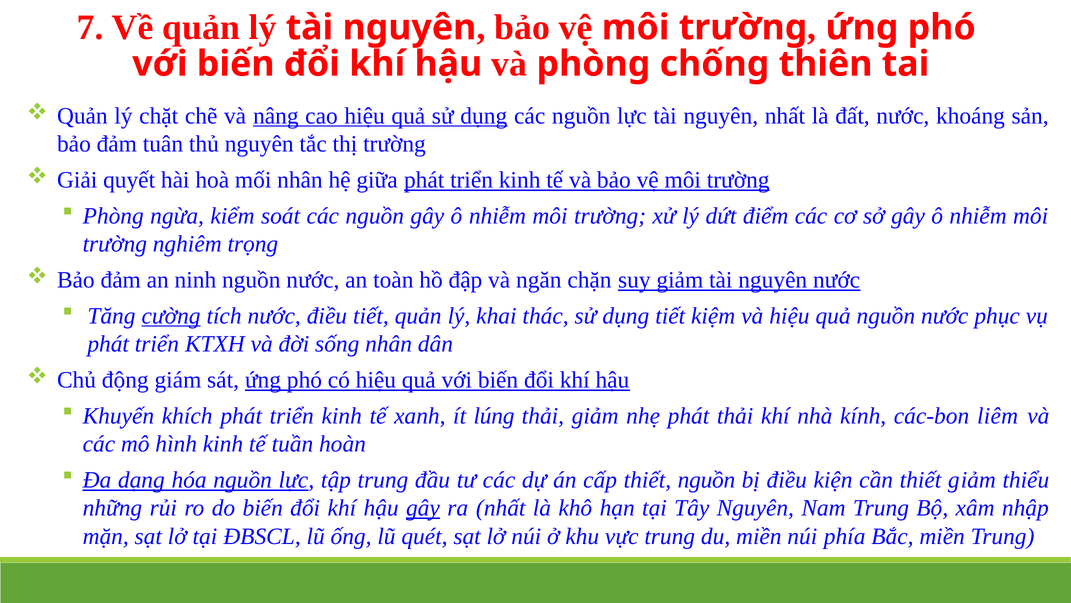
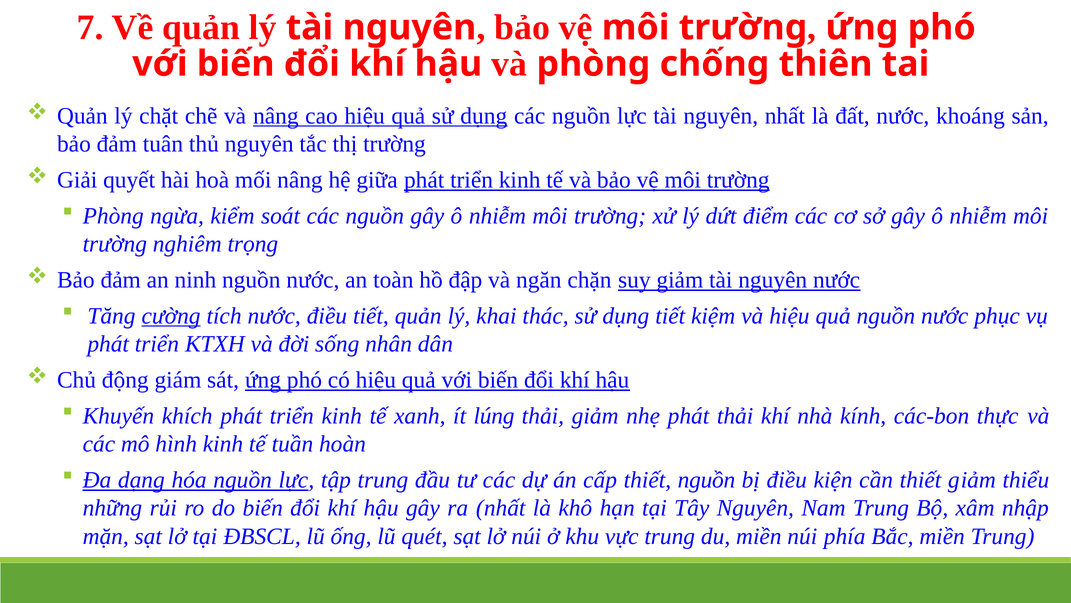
mối nhân: nhân -> nâng (300, 180)
liêm: liêm -> thực (998, 416)
gây underline: present -> none (423, 508)
